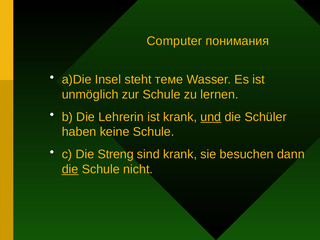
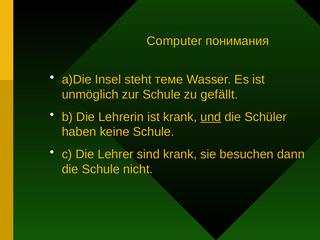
lernen: lernen -> gefällt (219, 94)
Streng: Streng -> Lehrer (116, 154)
die underline: present -> none (70, 169)
